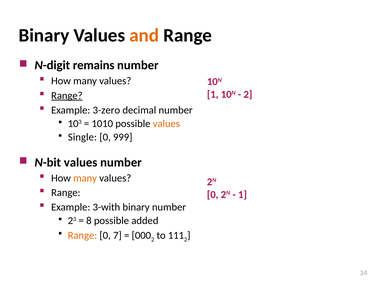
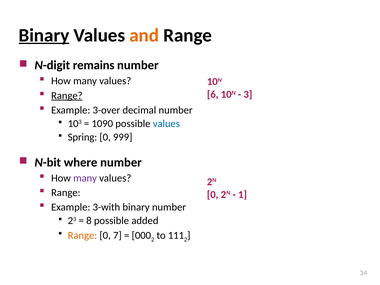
Binary underline: none -> present (44, 35)
1: 1 -> 6 (213, 94)
2: 2 -> 3 (248, 94)
3-zero: 3-zero -> 3-over (106, 110)
1010: 1010 -> 1090 (102, 124)
values colour: orange -> blue (166, 124)
Single: Single -> Spring (82, 137)
N-bit values: values -> where (81, 162)
many colour: orange -> purple (85, 178)
